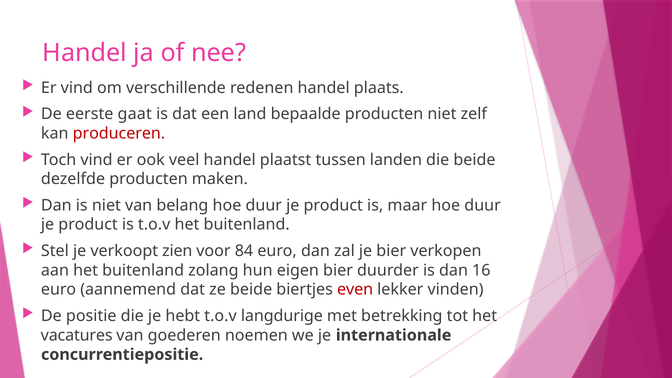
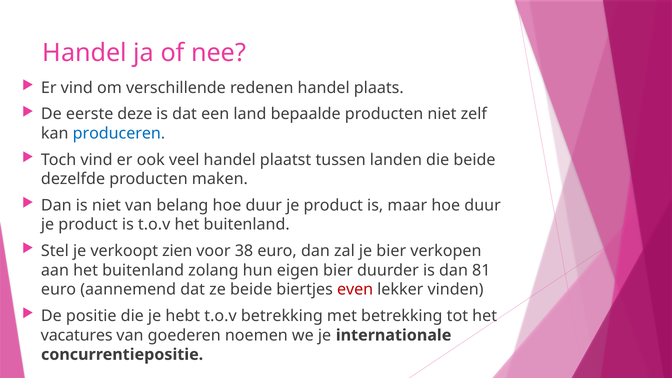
gaat: gaat -> deze (135, 114)
produceren colour: red -> blue (119, 133)
84: 84 -> 38 (244, 251)
16: 16 -> 81 (481, 270)
t.o.v langdurige: langdurige -> betrekking (282, 316)
